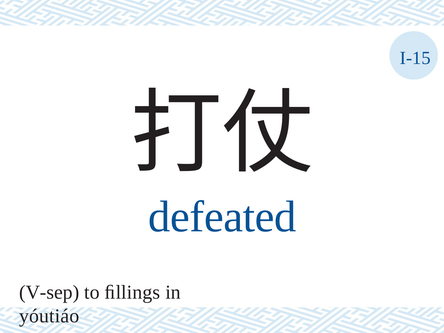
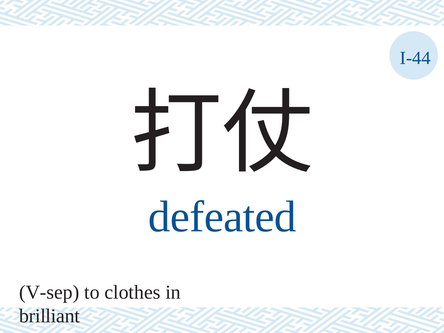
I-15: I-15 -> I-44 (415, 58)
ﬁllings: ﬁllings -> clothes (132, 292)
yóutiáo: yóutiáo -> brilliant (49, 316)
